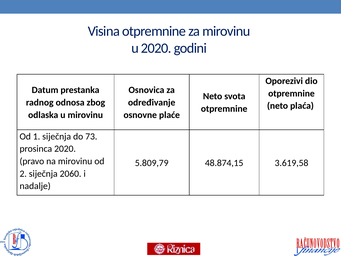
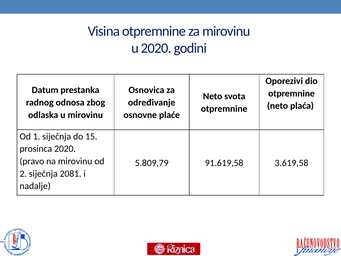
73: 73 -> 15 (91, 136)
48.874,15: 48.874,15 -> 91.619,58 (224, 163)
2060: 2060 -> 2081 (71, 173)
